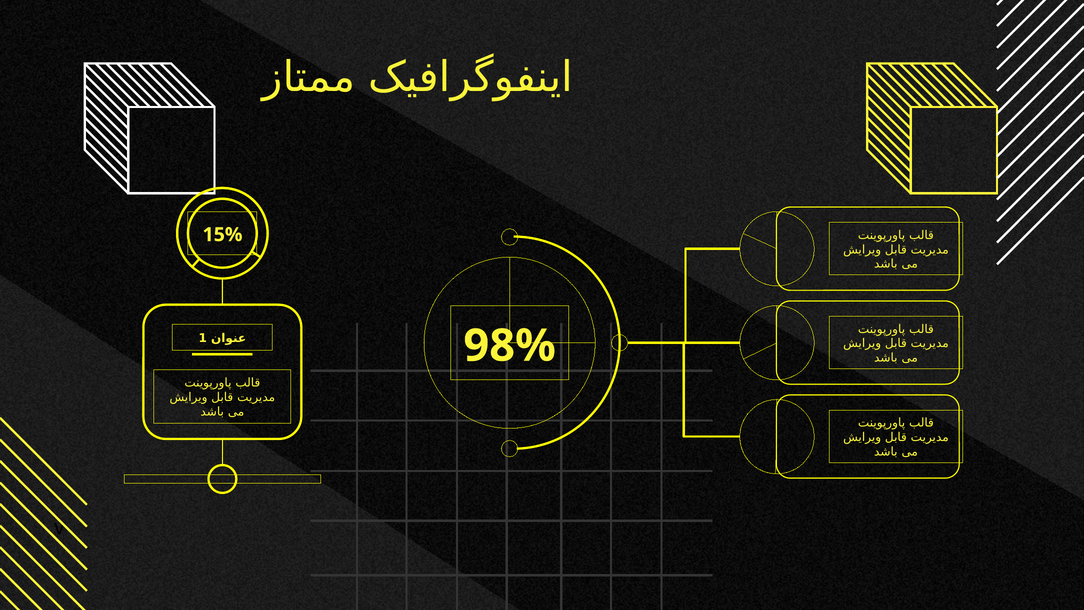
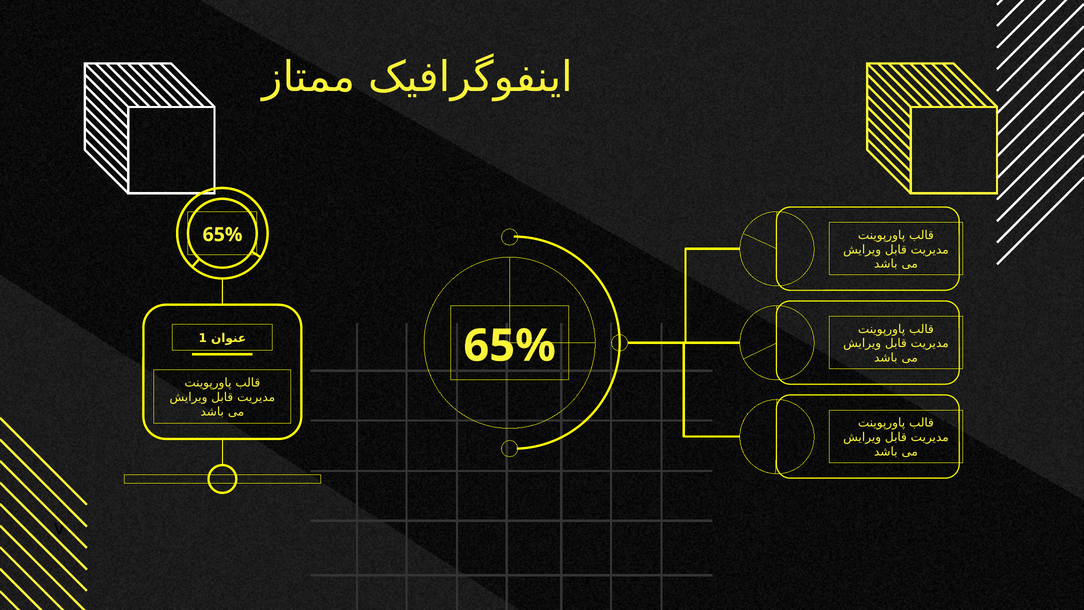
15%: 15% -> 65% (223, 235)
98%: 98% -> 65% (510, 346)
